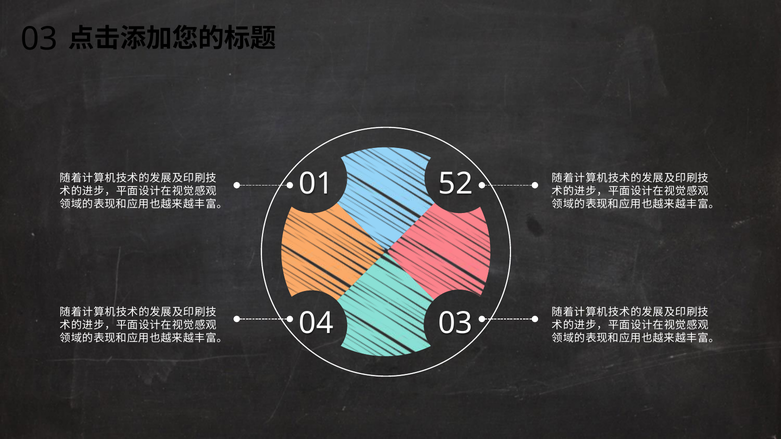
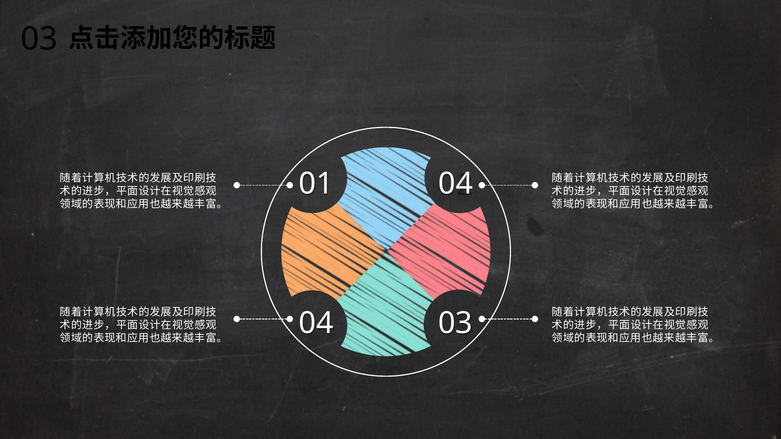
01 52: 52 -> 04 (456, 184)
